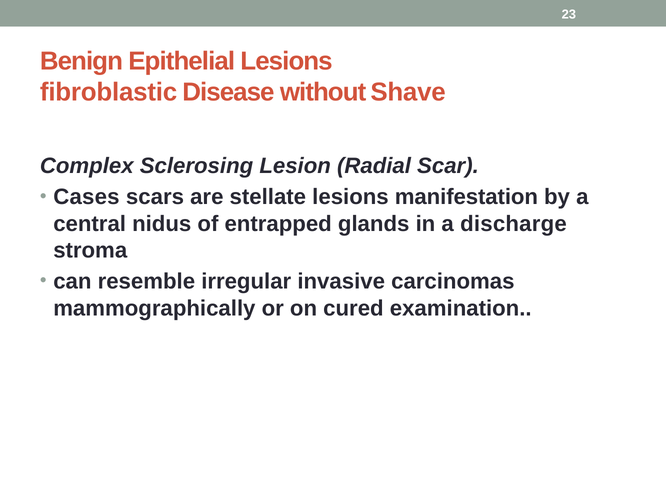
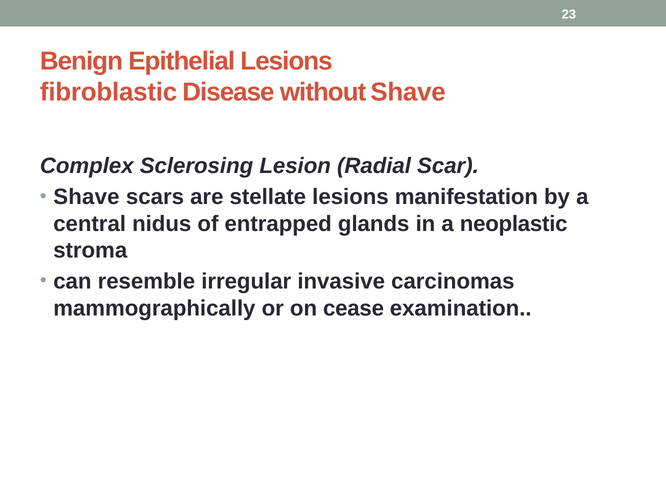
Cases: Cases -> Shave (86, 197)
discharge: discharge -> neoplastic (514, 224)
cured: cured -> cease (354, 308)
